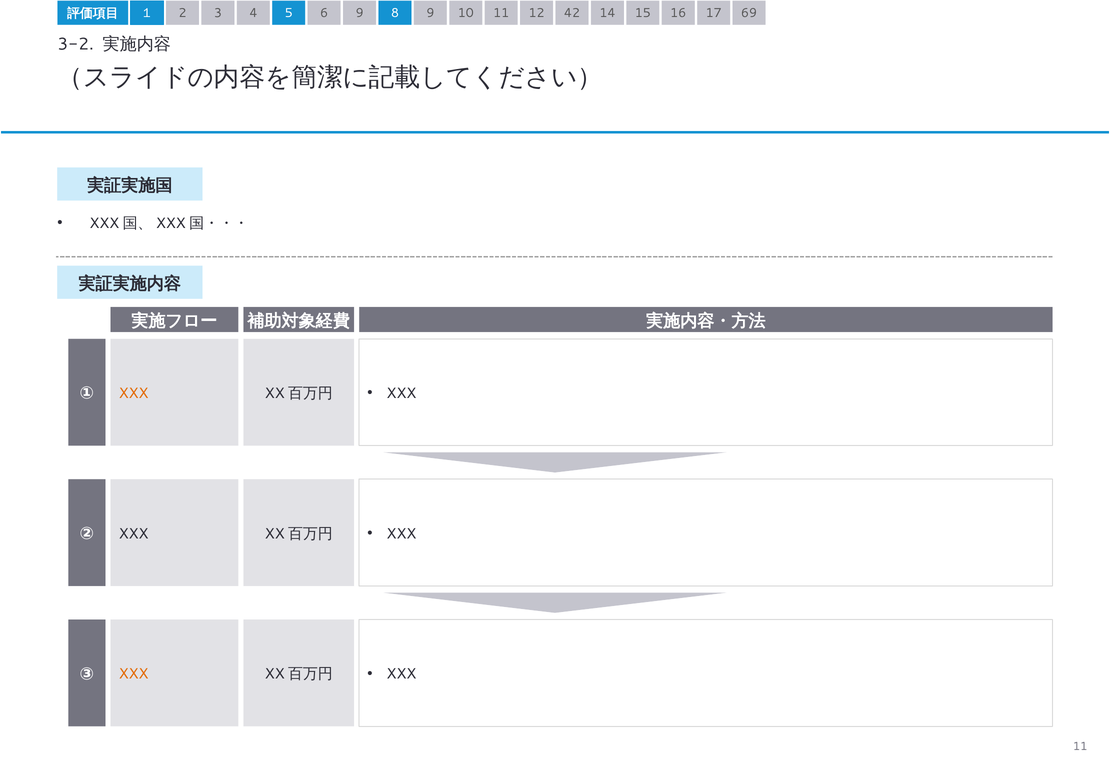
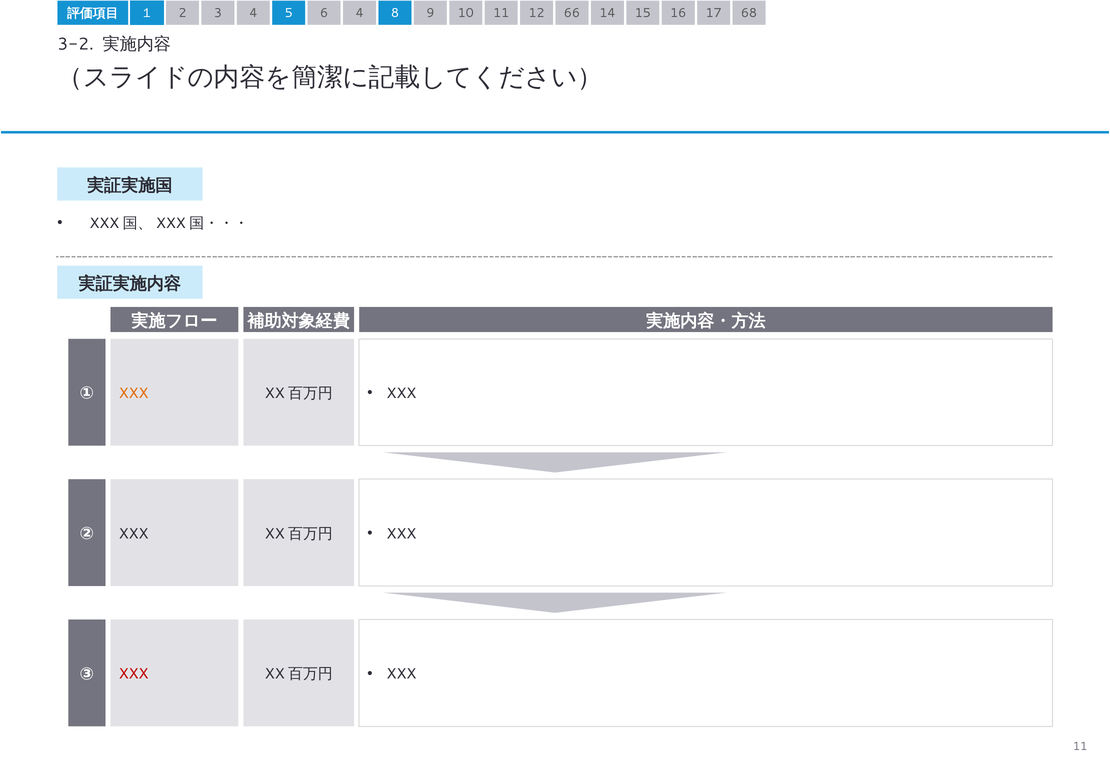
6 9: 9 -> 4 (360, 13)
42: 42 -> 66 (572, 13)
69: 69 -> 68 (749, 13)
XXX colour: orange -> red (134, 674)
